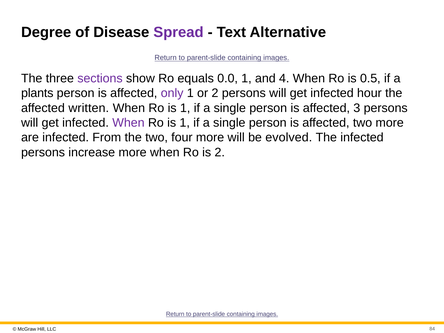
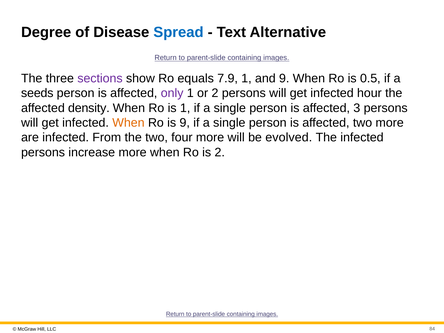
Spread colour: purple -> blue (178, 32)
0.0: 0.0 -> 7.9 (228, 78)
and 4: 4 -> 9 (284, 78)
plants: plants -> seeds (37, 93)
written: written -> density (89, 108)
When colour: purple -> orange (128, 123)
1: 1 -> 9 (185, 123)
